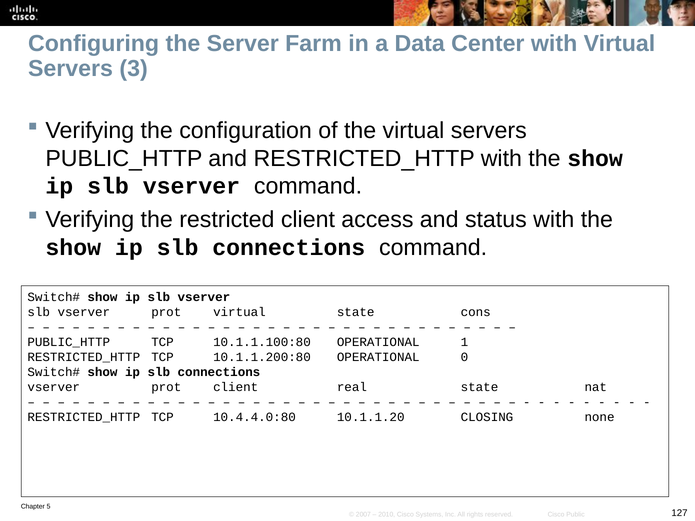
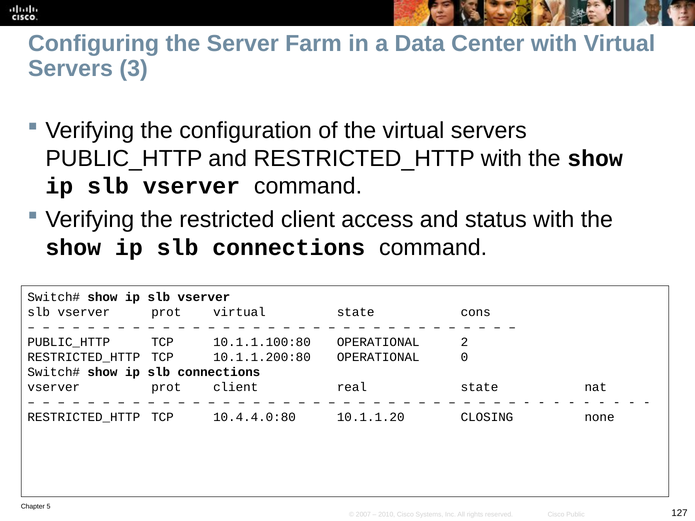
1: 1 -> 2 (464, 342)
